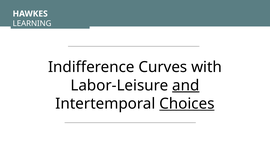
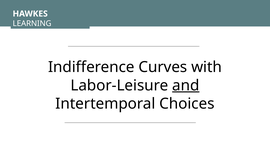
Choices underline: present -> none (187, 104)
